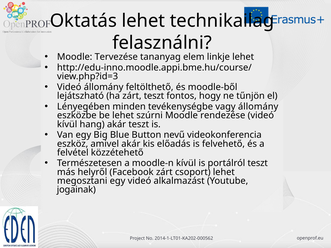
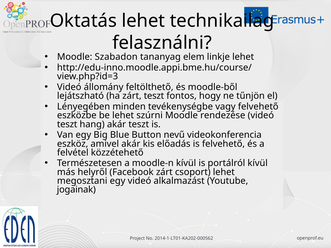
Tervezése: Tervezése -> Szabadon (116, 57)
vagy állomány: állomány -> felvehető (258, 107)
kívül: kívül -> teszt (67, 124)
portálról teszt: teszt -> kívül (258, 163)
